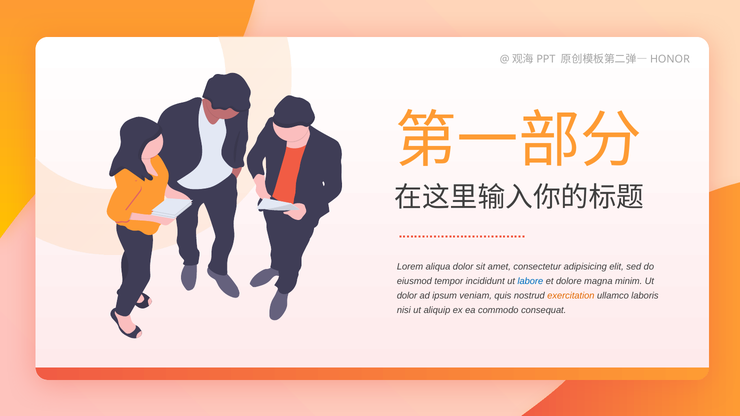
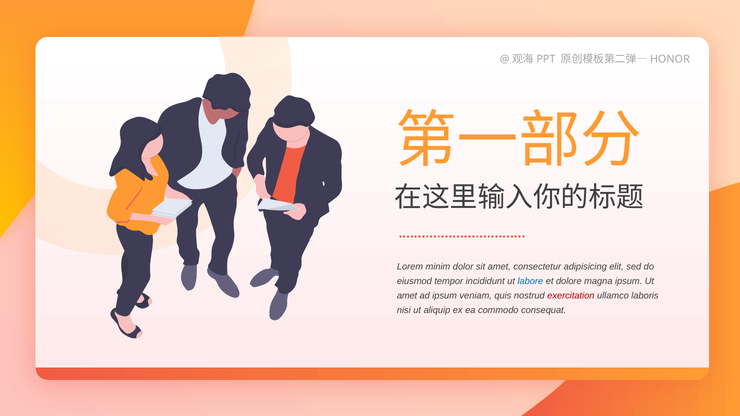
aliqua: aliqua -> minim (438, 267)
magna minim: minim -> ipsum (629, 281)
dolor: dolor -> amet (407, 296)
exercitation colour: orange -> red (571, 296)
